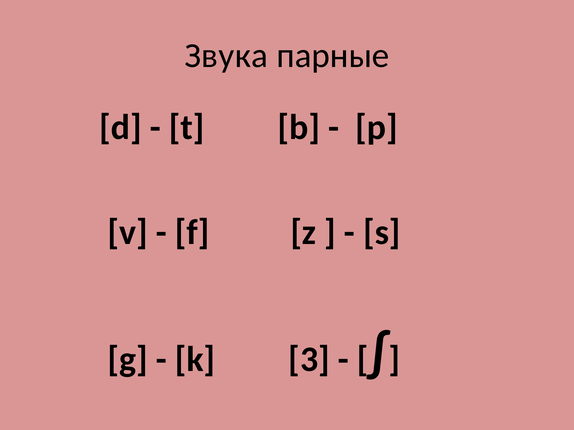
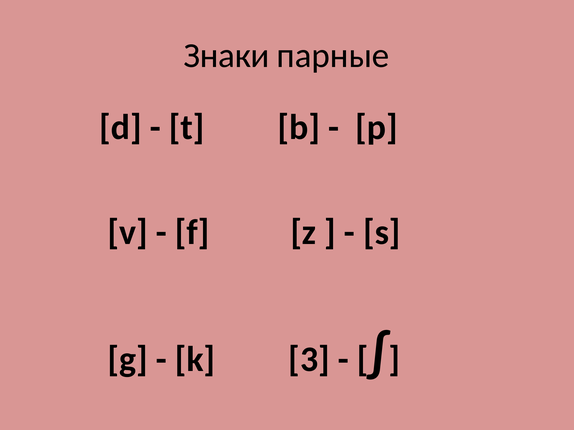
Звука: Звука -> Знаки (227, 56)
